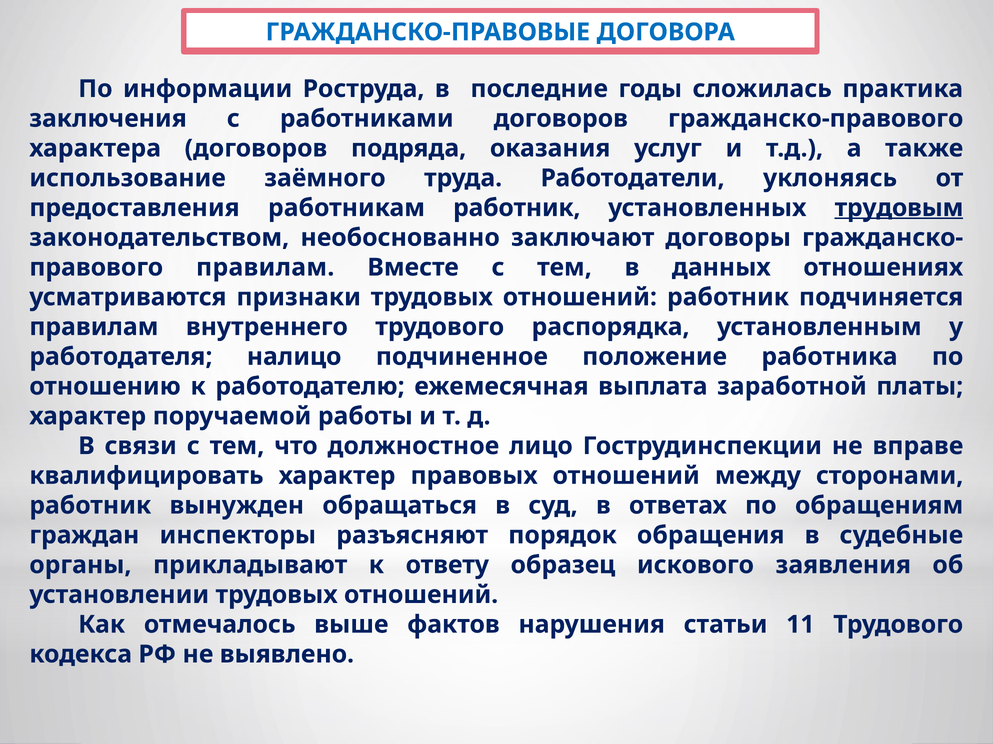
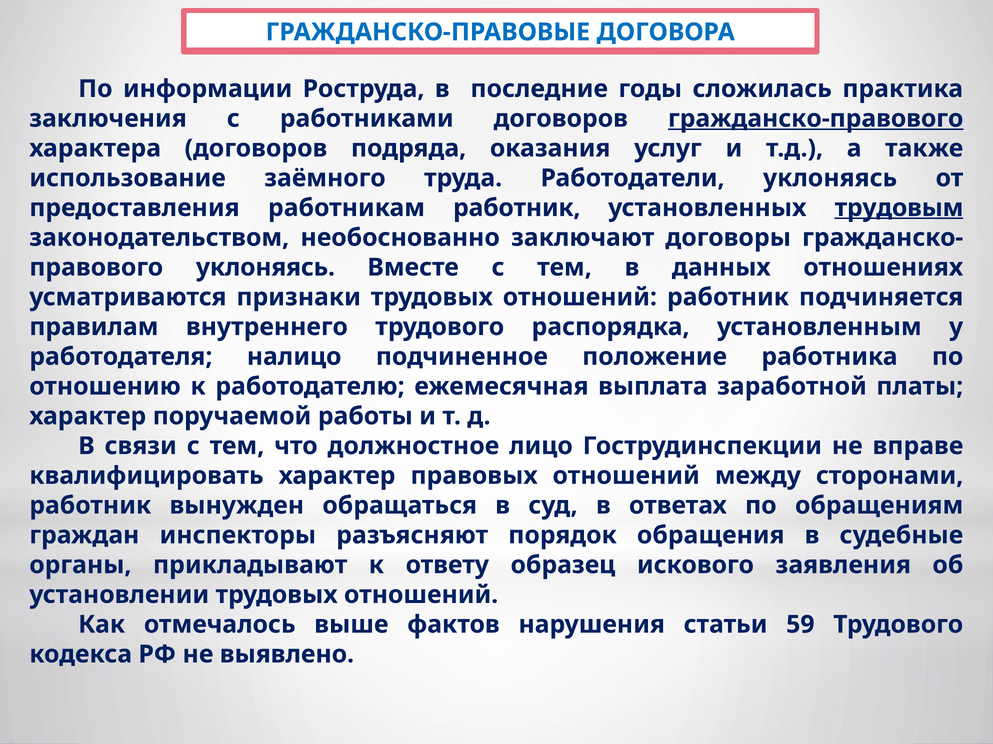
гражданско-правового underline: none -> present (816, 119)
правилам: правилам -> уклоняясь (265, 268)
11: 11 -> 59 (800, 625)
